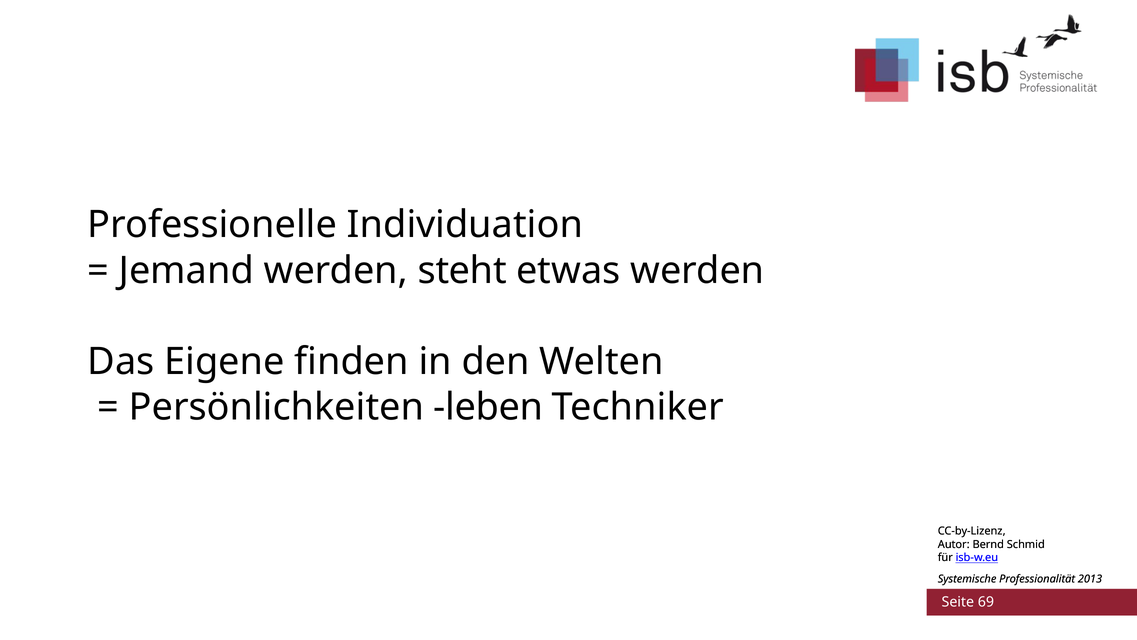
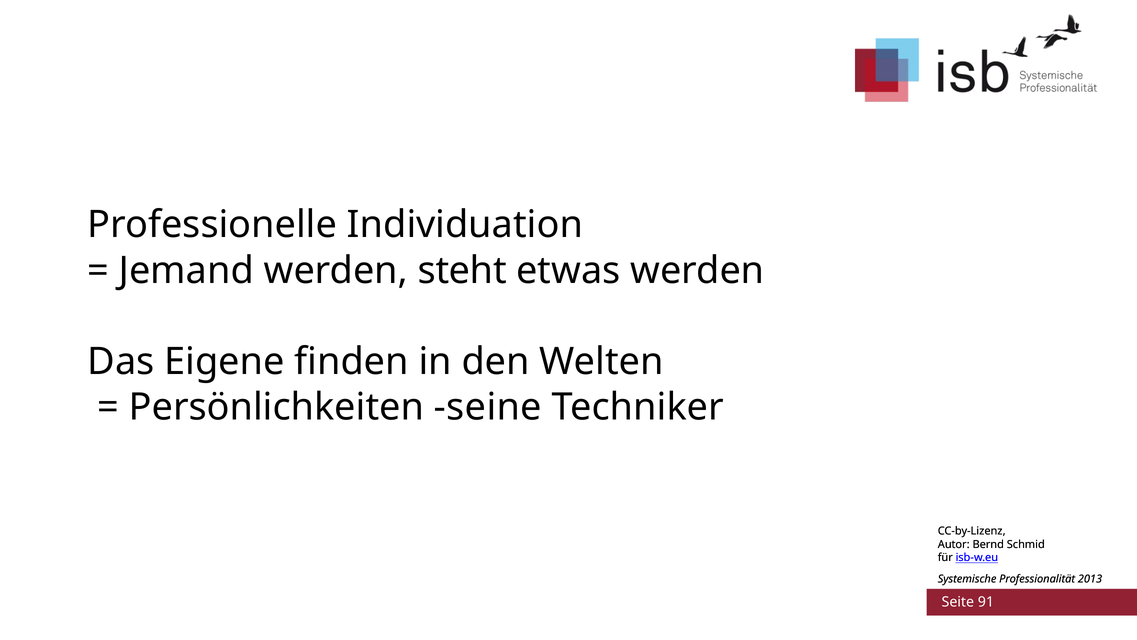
leben: leben -> seine (488, 407)
69: 69 -> 91 (986, 602)
